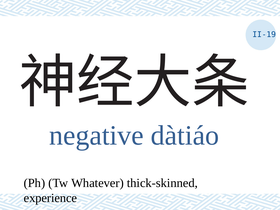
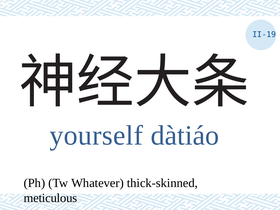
negative: negative -> yourself (96, 135)
experience: experience -> meticulous (50, 198)
